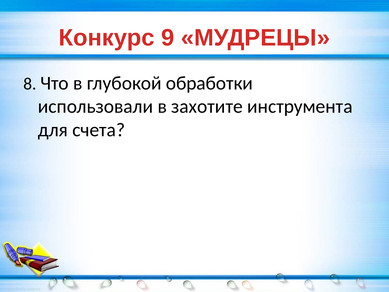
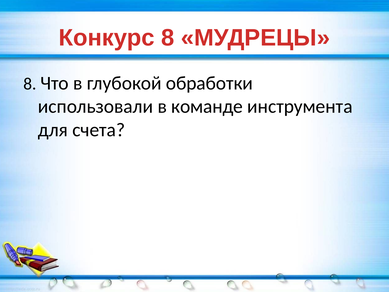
Конкурс 9: 9 -> 8 (168, 38)
захотите: захотите -> команде (207, 106)
